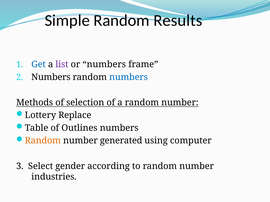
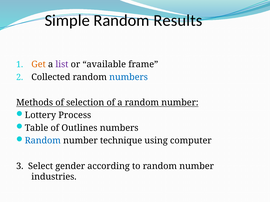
Get colour: blue -> orange (39, 65)
or numbers: numbers -> available (104, 65)
Numbers: Numbers -> Collected (51, 77)
Replace: Replace -> Process (75, 115)
Random colour: orange -> blue (43, 141)
generated: generated -> technique (121, 141)
